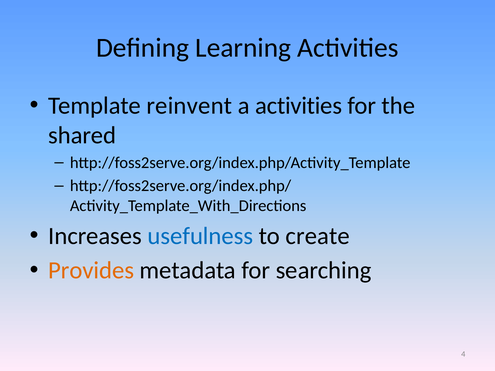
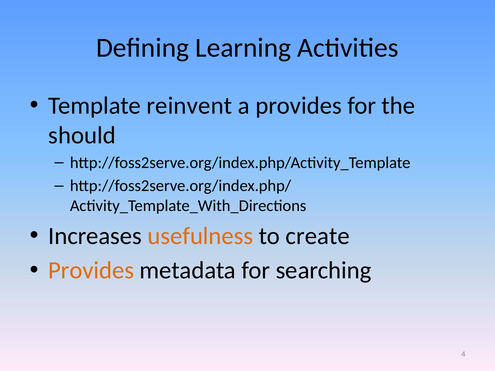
a activities: activities -> provides (299, 106)
shared: shared -> should (82, 135)
usefulness colour: blue -> orange (200, 236)
